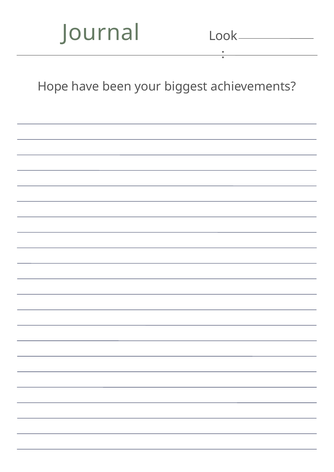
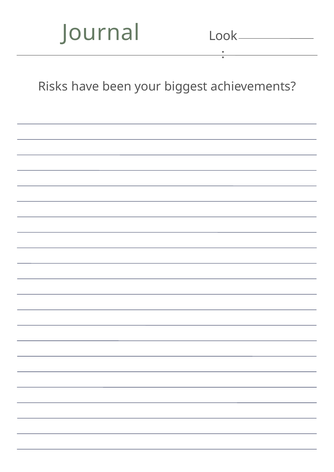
Hope: Hope -> Risks (53, 87)
